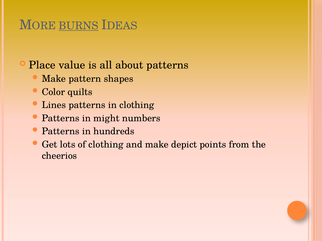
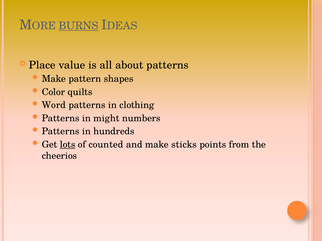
Lines: Lines -> Word (54, 105)
lots underline: none -> present (68, 145)
of clothing: clothing -> counted (106, 145)
depict: depict -> sticks (184, 145)
